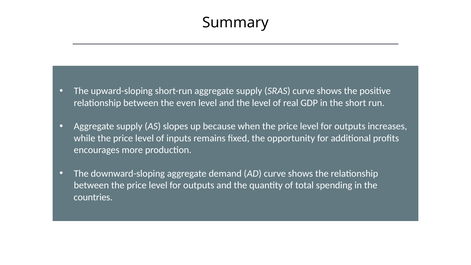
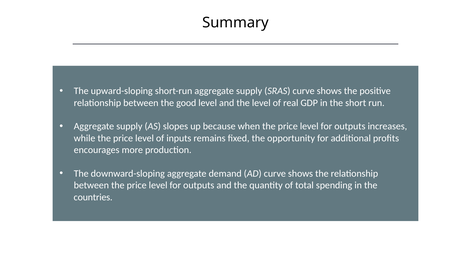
even: even -> good (186, 103)
